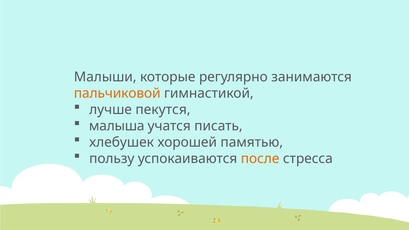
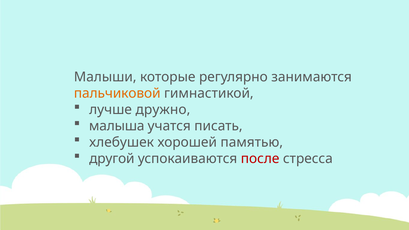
пекутся: пекутся -> дружно (163, 110)
пользу: пользу -> другой (112, 159)
после colour: orange -> red (260, 159)
